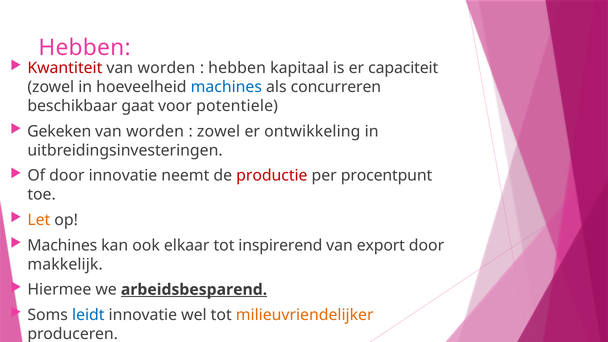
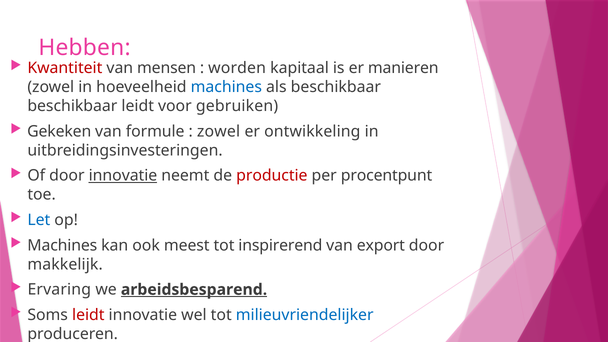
worden: worden -> mensen (167, 68)
hebben: hebben -> worden (237, 68)
capaciteit: capaciteit -> manieren (403, 68)
als concurreren: concurreren -> beschikbaar (336, 87)
beschikbaar gaat: gaat -> leidt (138, 106)
potentiele: potentiele -> gebruiken (237, 106)
worden: worden -> formule (155, 131)
innovatie underline: none -> present (123, 176)
Let colour: orange -> blue (39, 220)
elkaar: elkaar -> meest (187, 245)
Hiermee: Hiermee -> Ervaring (59, 290)
leidt colour: blue -> red (88, 315)
milieuvriendelijker colour: orange -> blue (305, 315)
